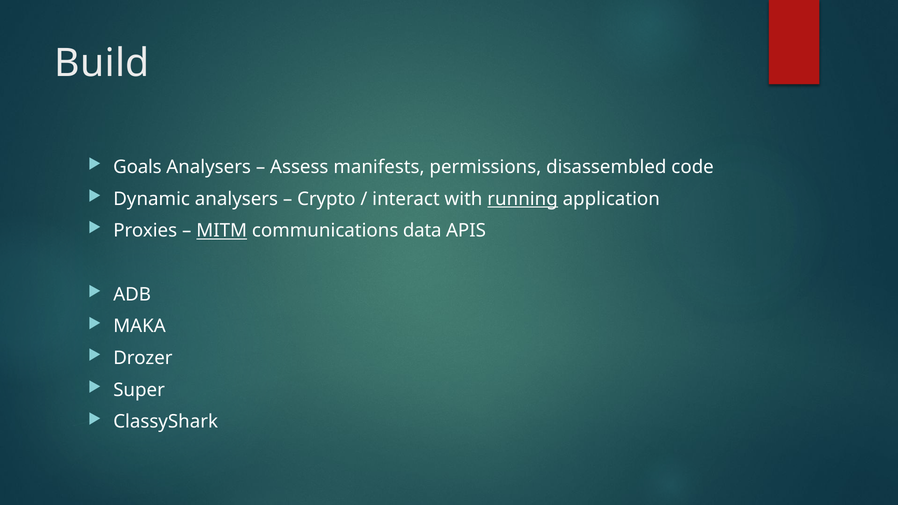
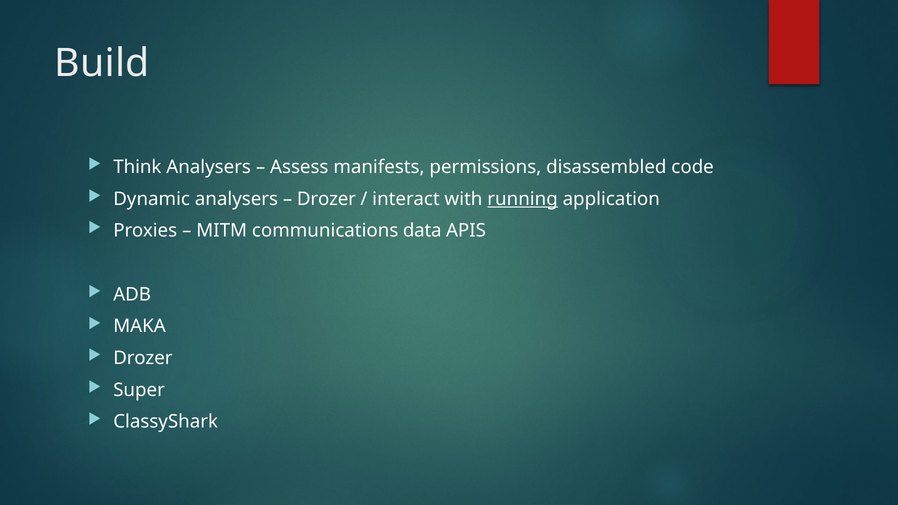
Goals: Goals -> Think (137, 167)
Crypto: Crypto -> Drozer (326, 199)
MITM underline: present -> none (222, 231)
